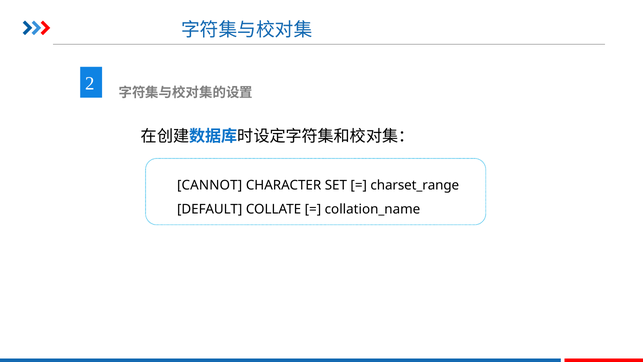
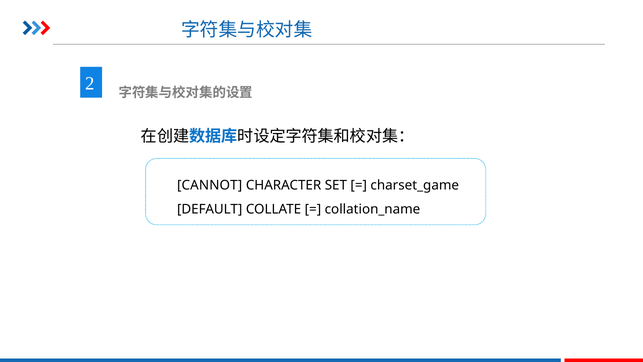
charset_range: charset_range -> charset_game (415, 185)
